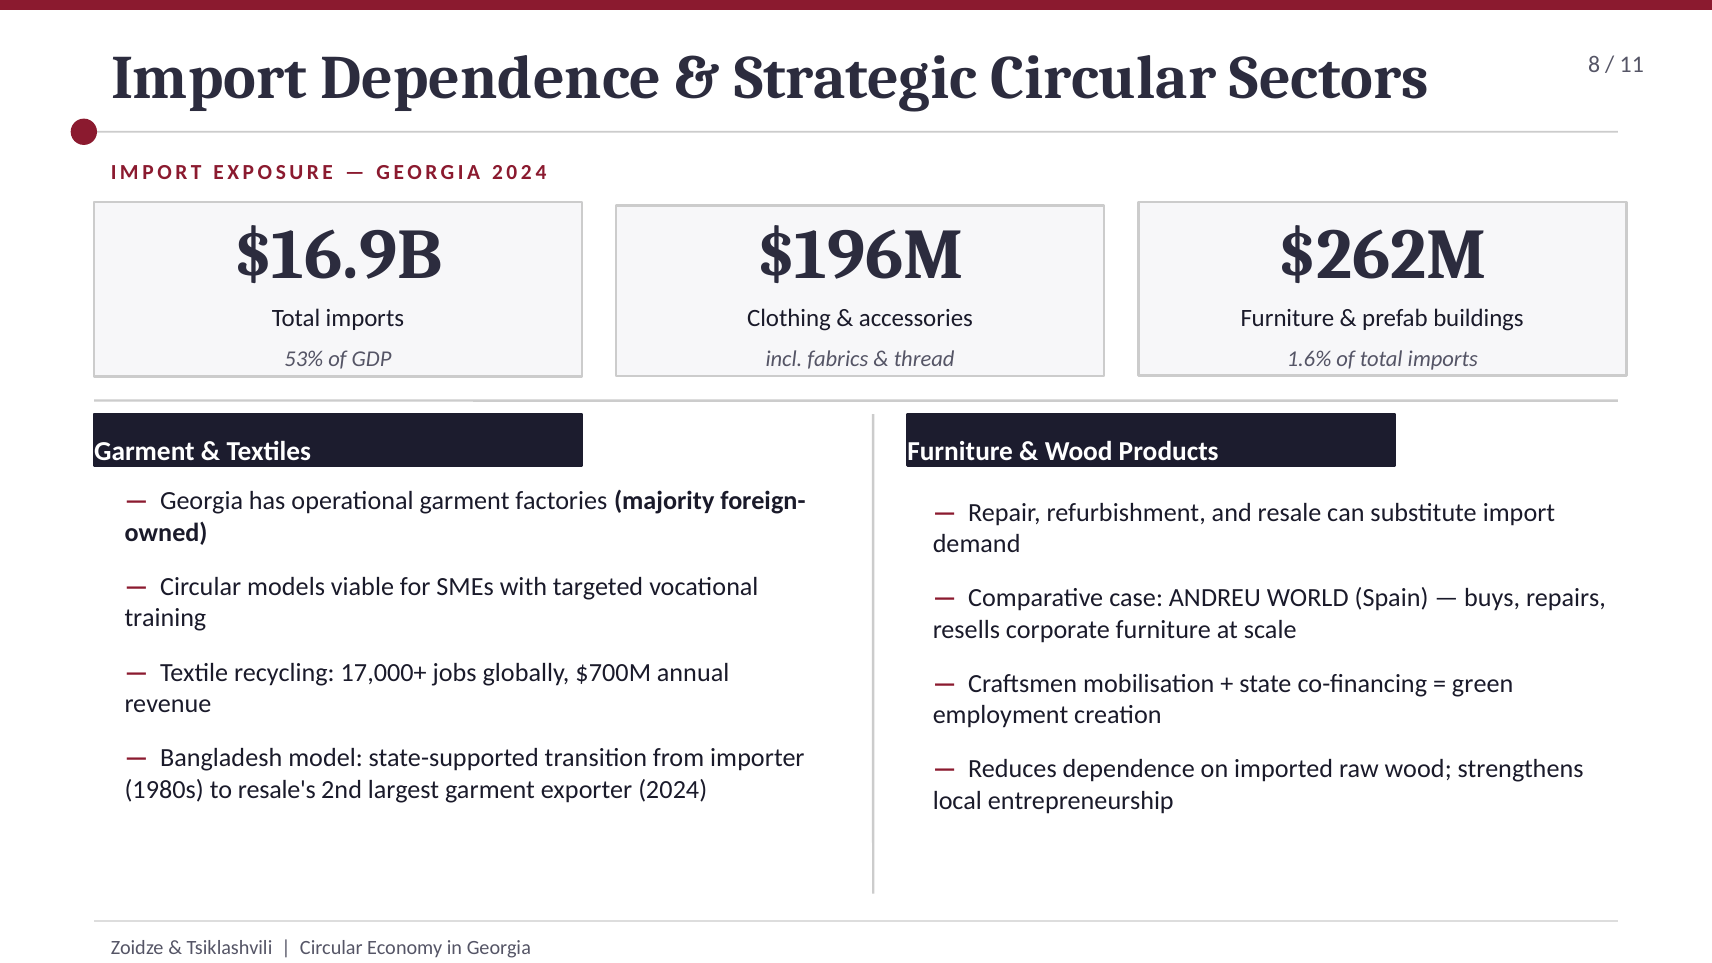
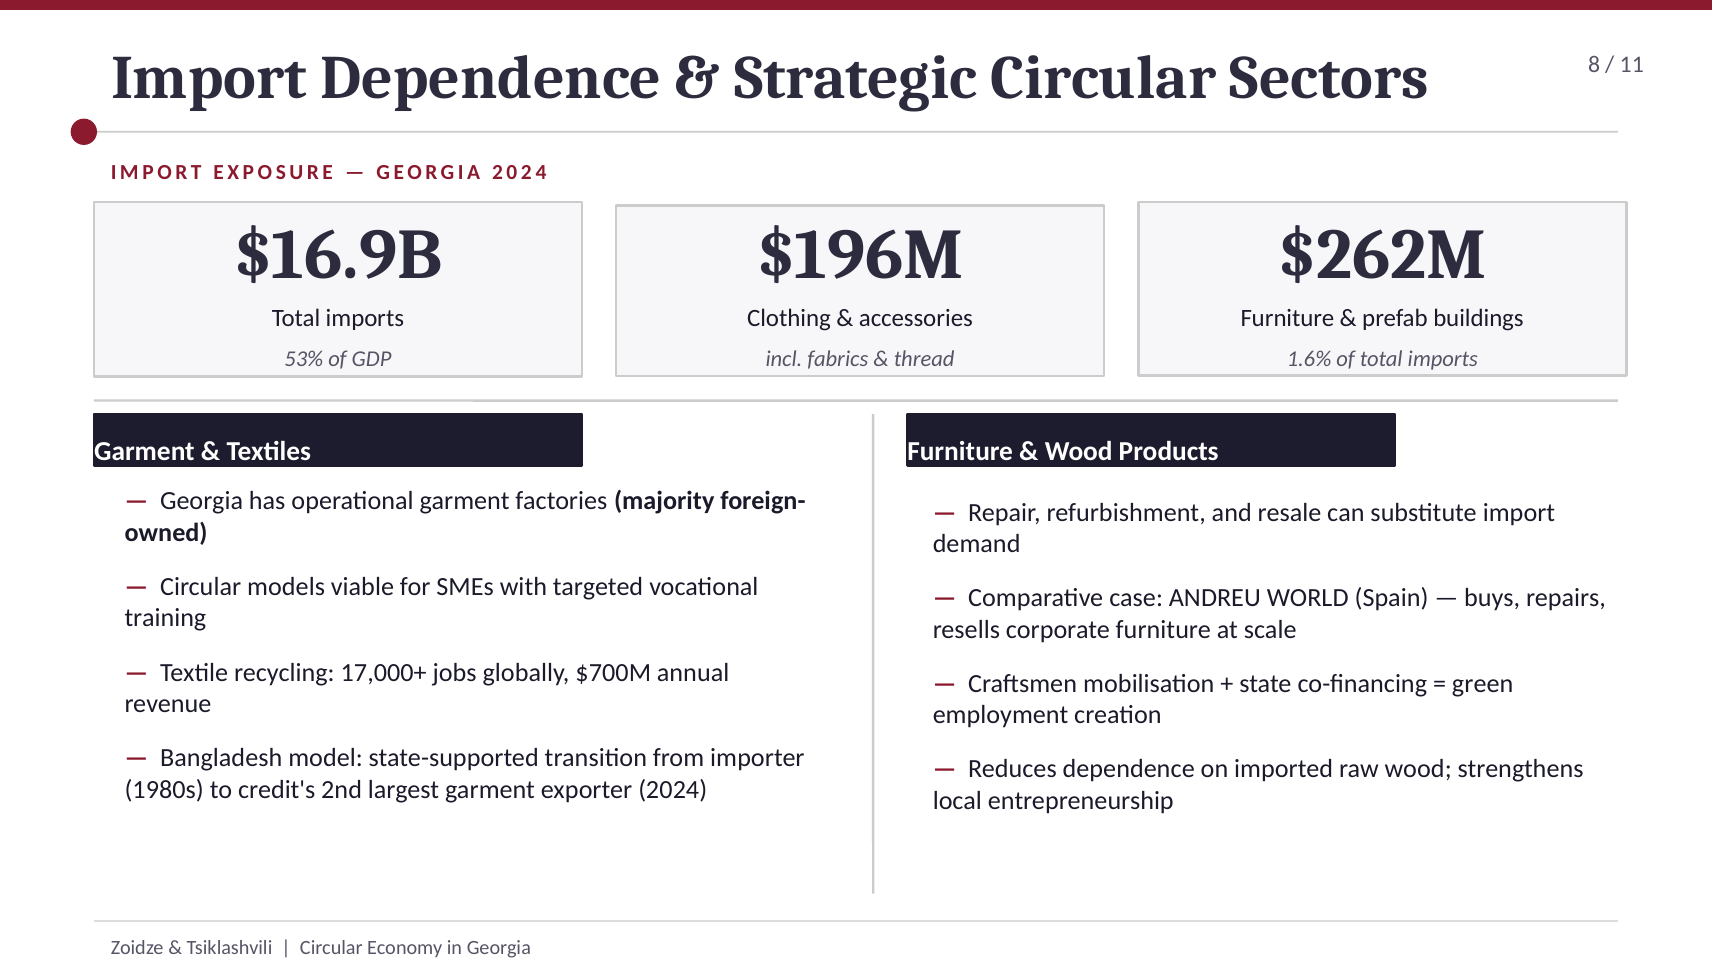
resale's: resale's -> credit's (277, 790)
